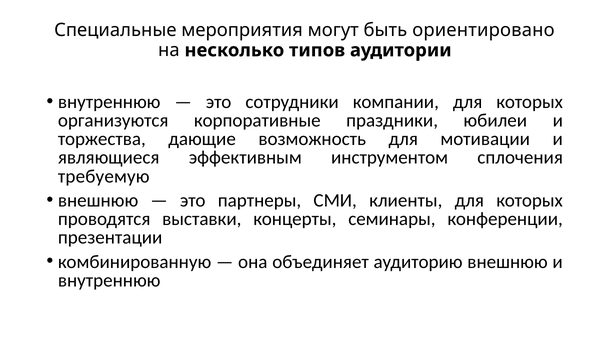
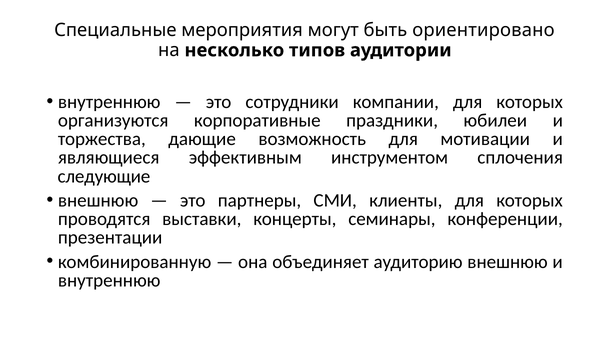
требуемую: требуемую -> следующие (104, 176)
